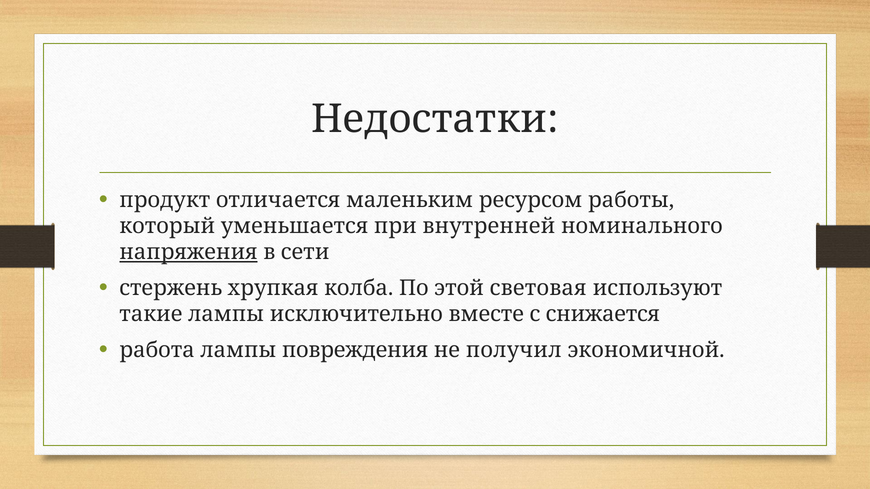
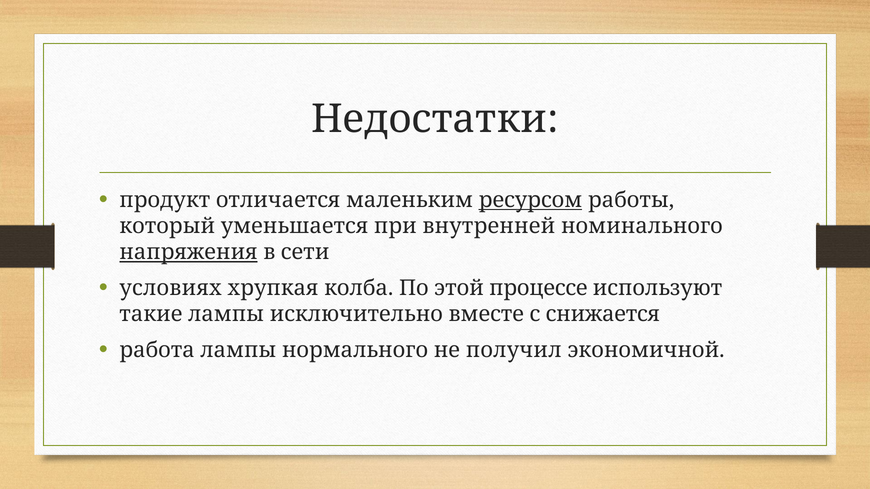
ресурсом underline: none -> present (530, 200)
стержень: стержень -> условиях (171, 288)
световая: световая -> процессе (538, 288)
повреждения: повреждения -> нормального (355, 350)
